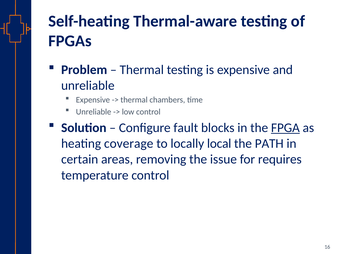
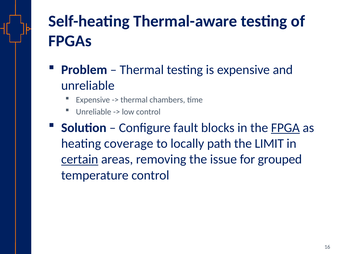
local: local -> path (219, 143)
PATH: PATH -> LIMIT (269, 143)
certain underline: none -> present (80, 159)
requires: requires -> grouped (280, 159)
